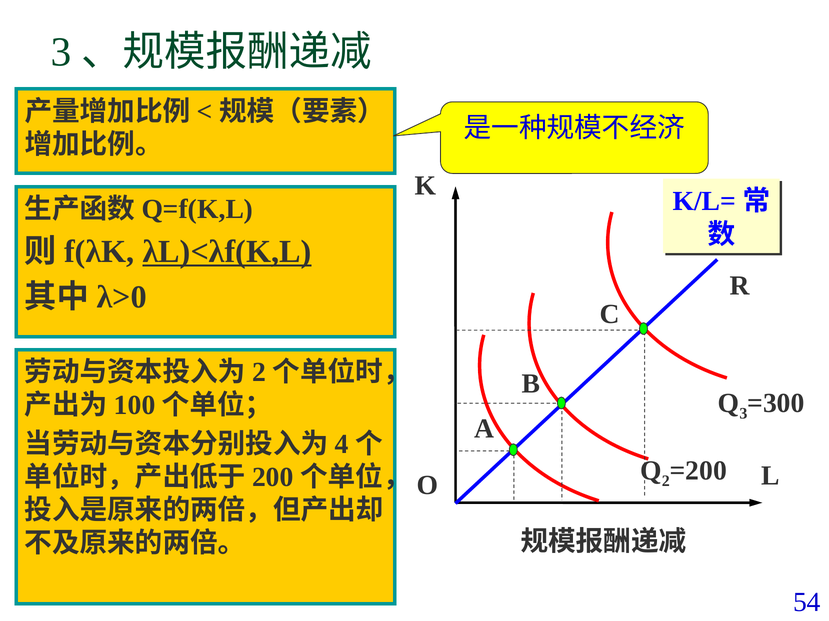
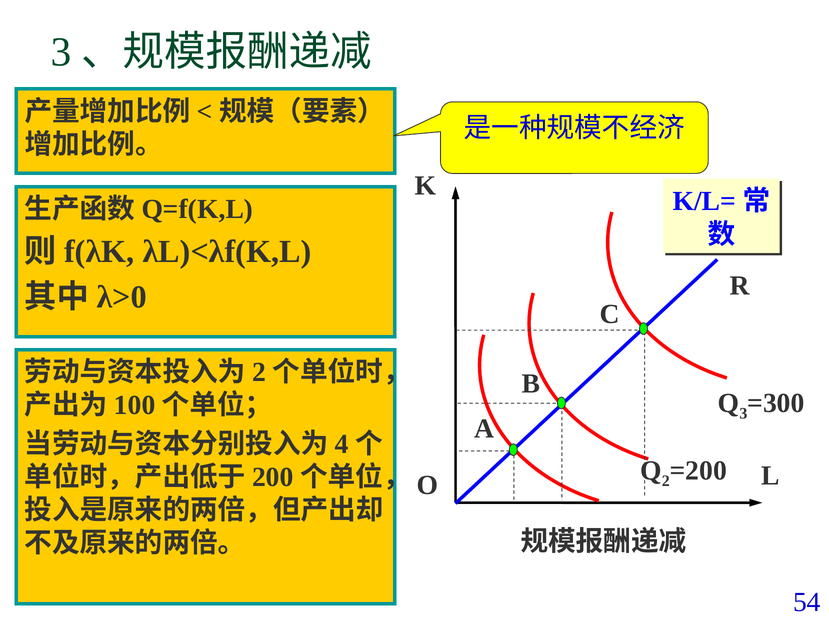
λL)<λf(K,L underline: present -> none (227, 252)
